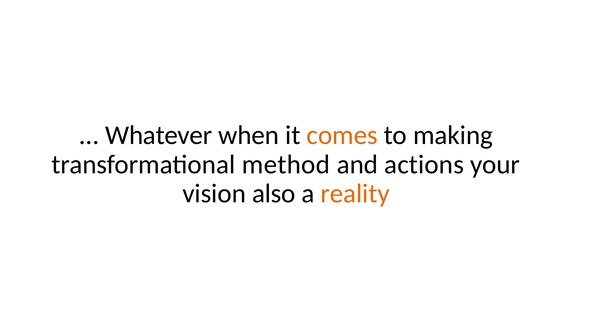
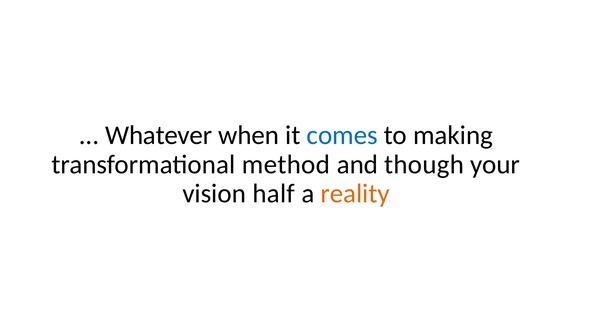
comes colour: orange -> blue (342, 135)
actions: actions -> though (424, 164)
also: also -> half (274, 194)
